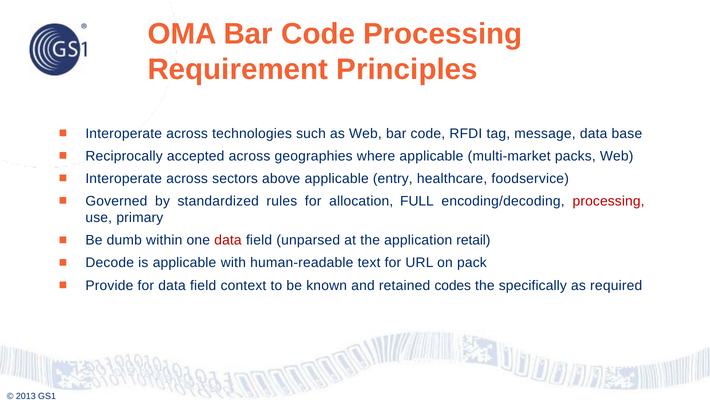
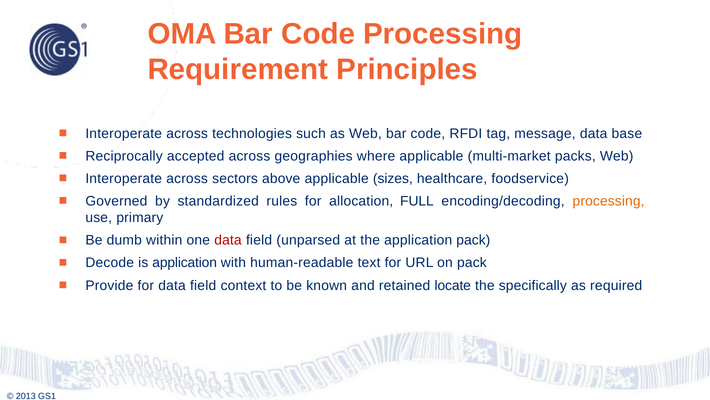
entry: entry -> sizes (393, 178)
processing colour: red -> orange (609, 201)
application retail: retail -> pack (473, 240)
is applicable: applicable -> application (185, 263)
codes: codes -> locate (453, 285)
